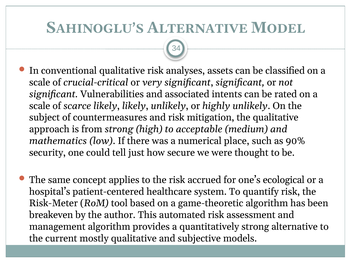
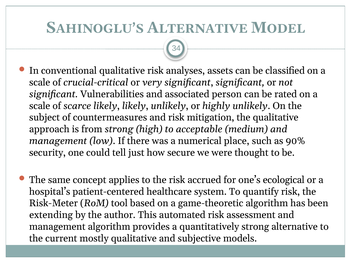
intents: intents -> person (227, 94)
mathematics: mathematics -> management (58, 141)
breakeven: breakeven -> extending (51, 215)
